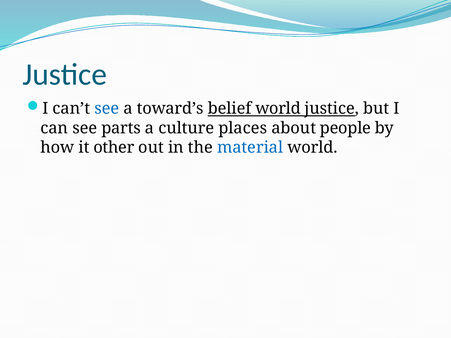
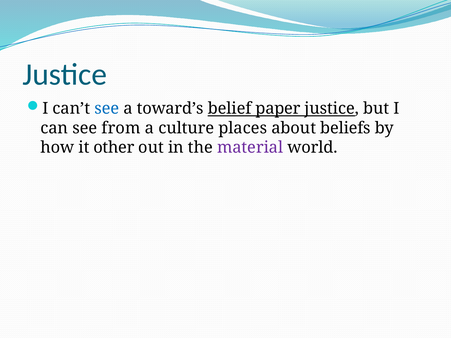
belief world: world -> paper (278, 109)
parts: parts -> from (121, 128)
people: people -> beliefs (345, 128)
material colour: blue -> purple (250, 148)
